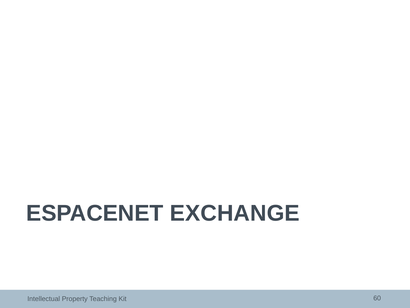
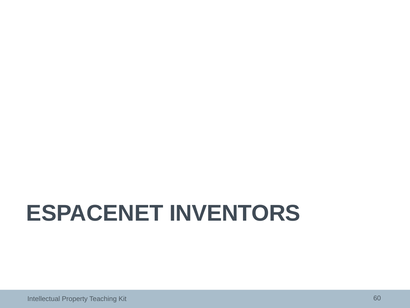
EXCHANGE: EXCHANGE -> INVENTORS (235, 213)
